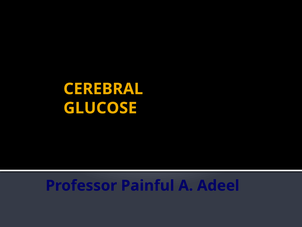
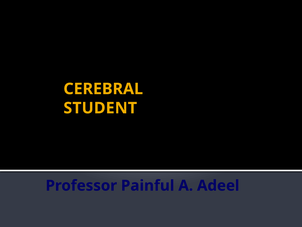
GLUCOSE: GLUCOSE -> STUDENT (100, 108)
